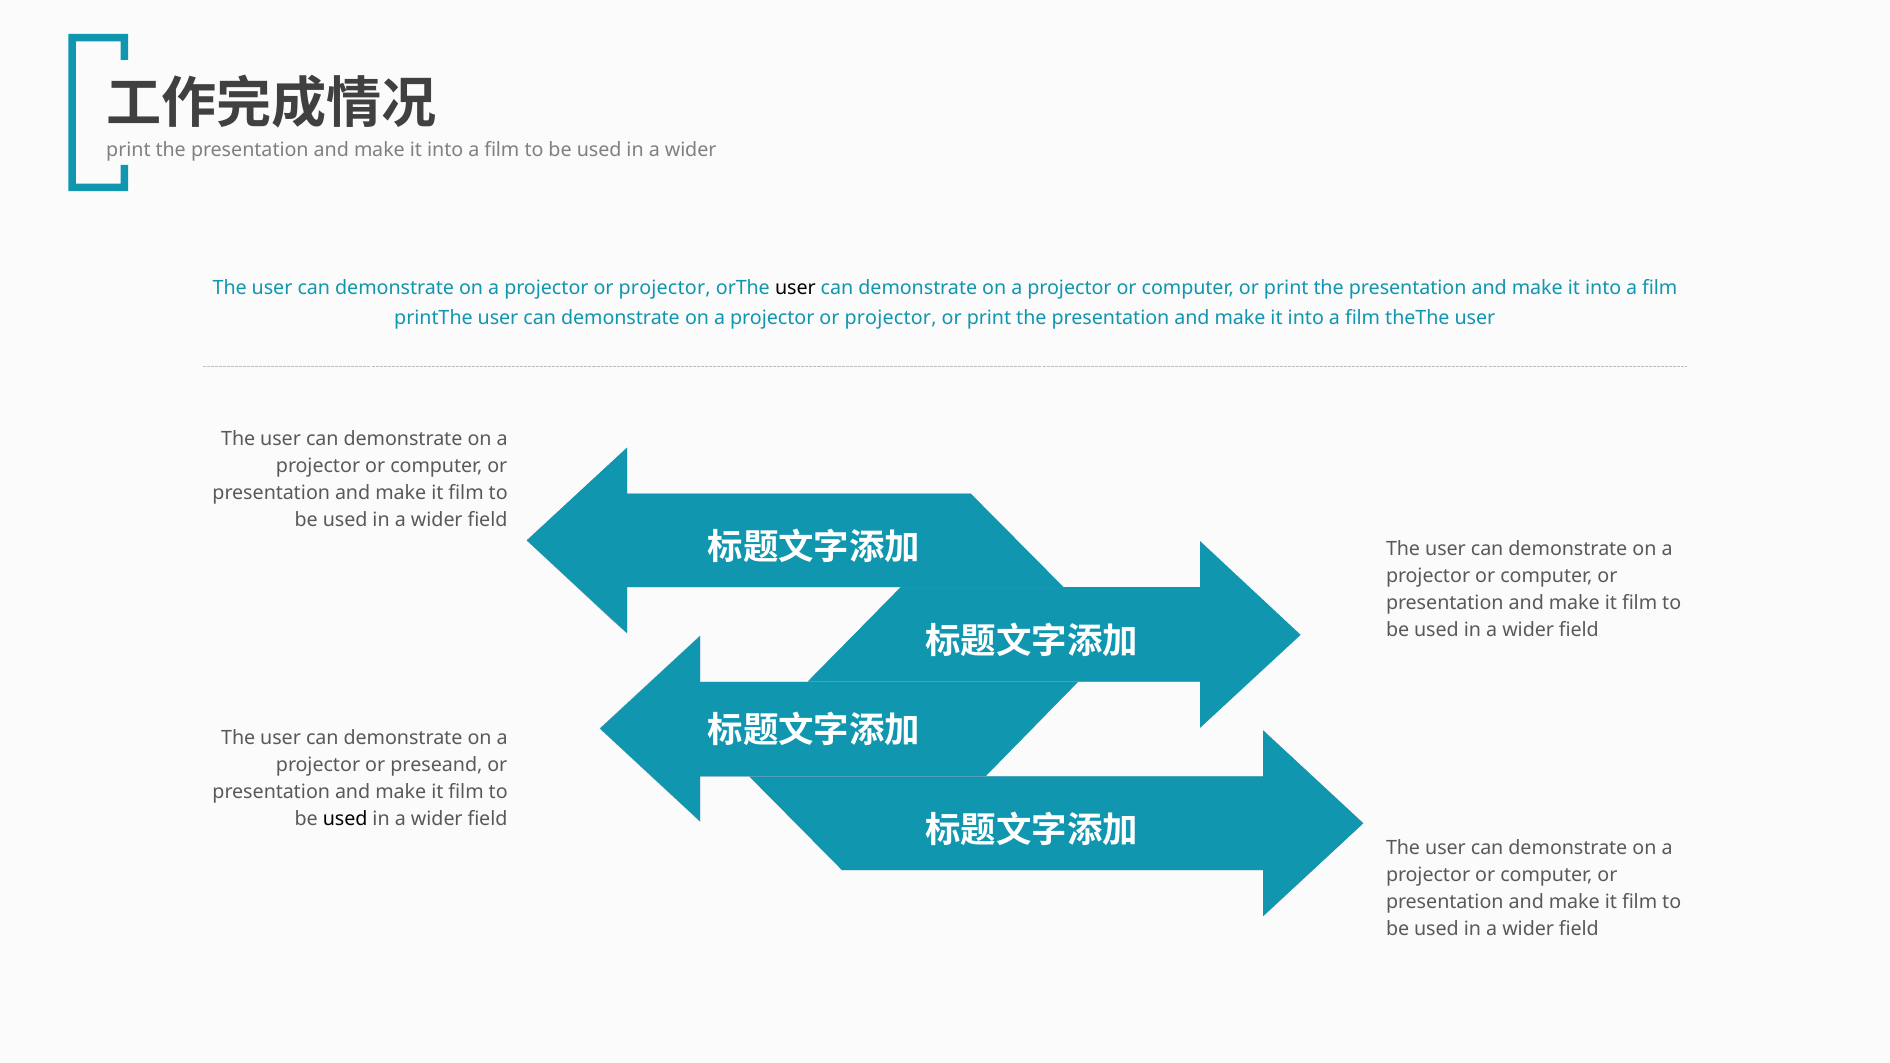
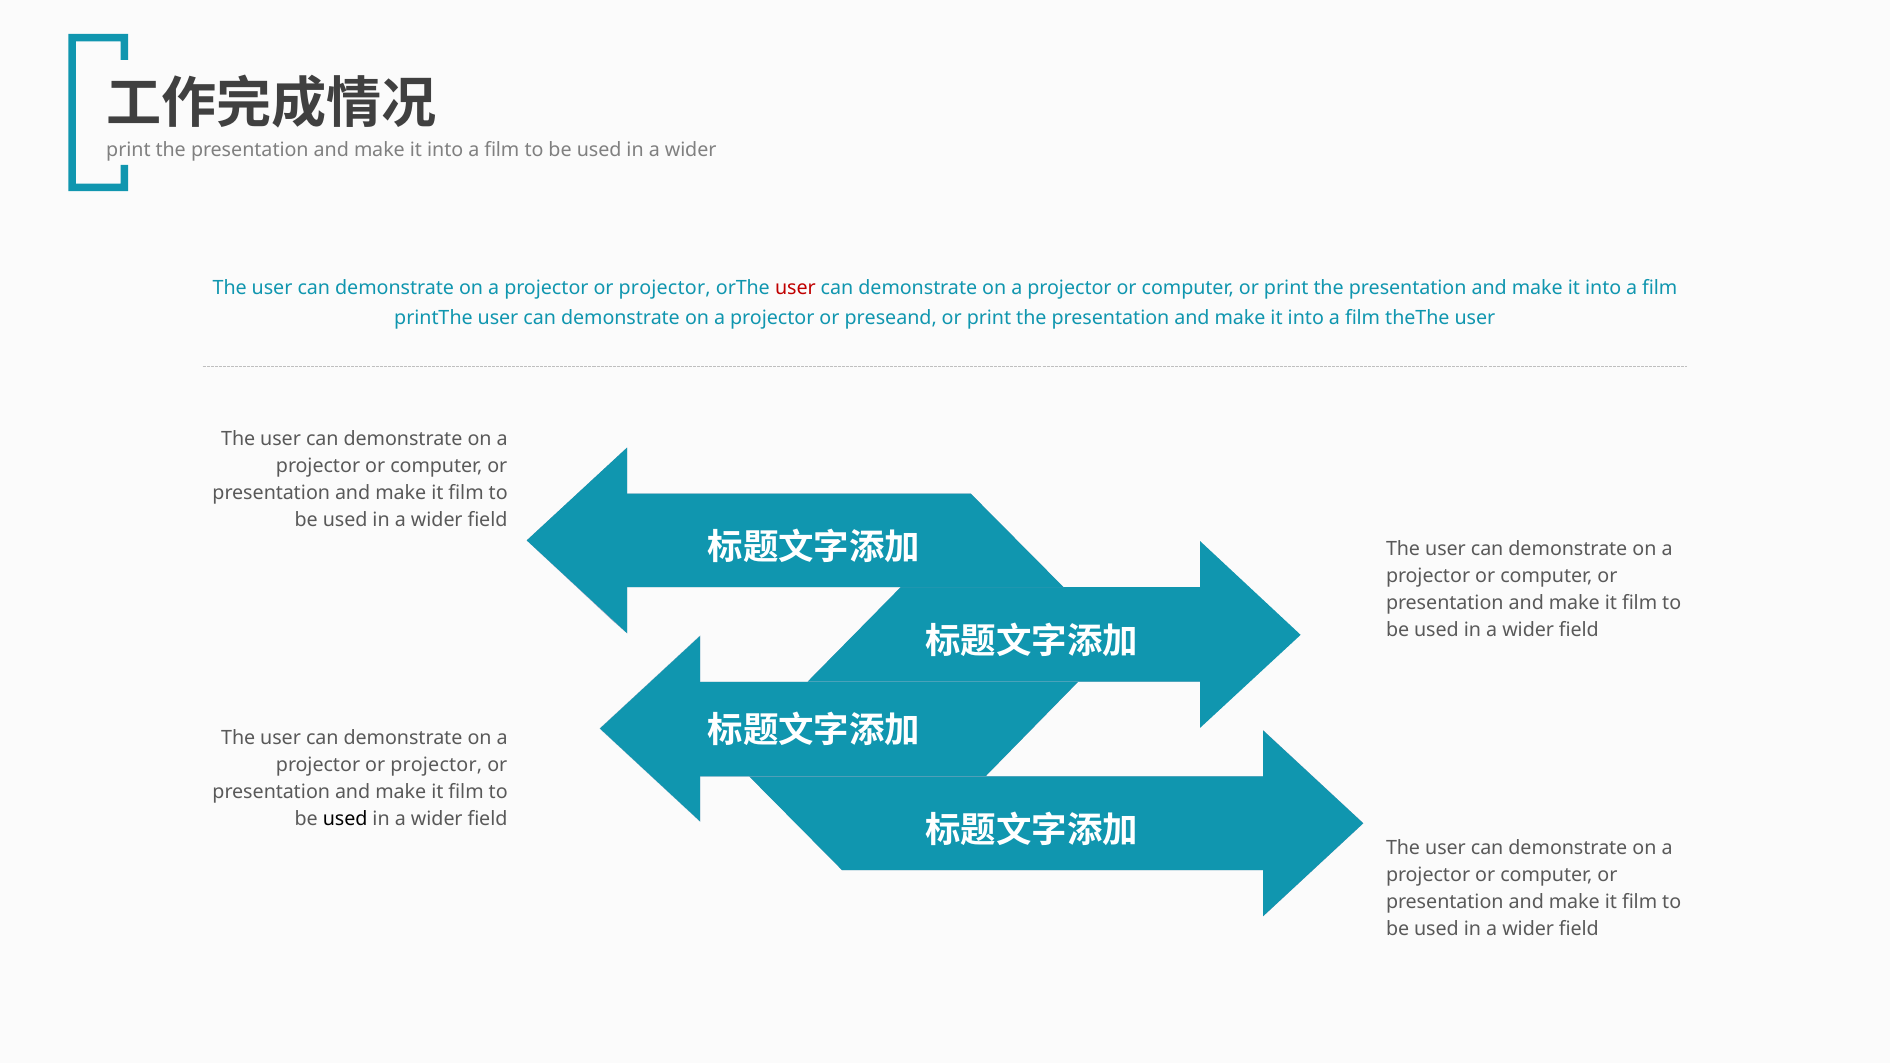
user colour: black -> red (795, 288)
projector: projector -> preseand (891, 318)
preseand: preseand -> projector (436, 765)
